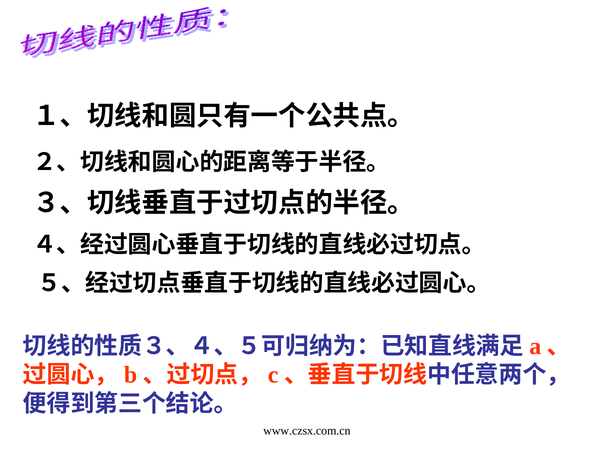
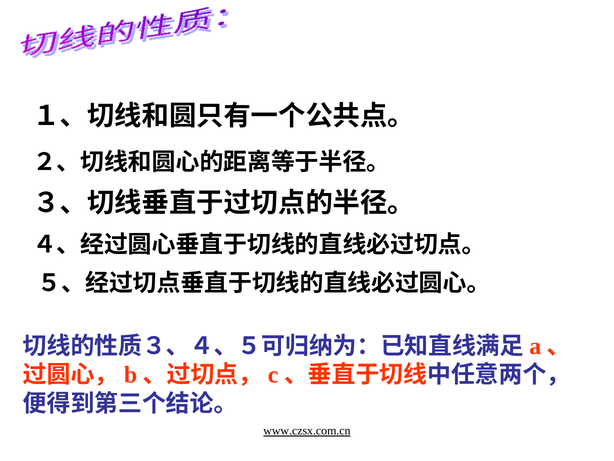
www.czsx.com.cn underline: none -> present (307, 430)
